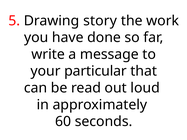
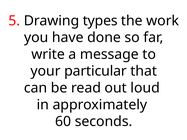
story: story -> types (100, 21)
